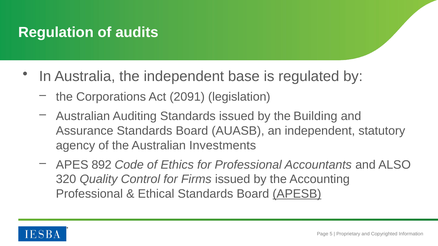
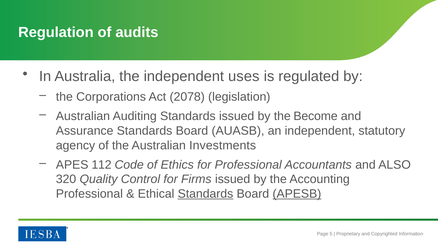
base: base -> uses (244, 76)
2091: 2091 -> 2078 (187, 97)
Building: Building -> Become (316, 116)
892: 892 -> 112 (102, 165)
Standards underline: none -> present (205, 194)
